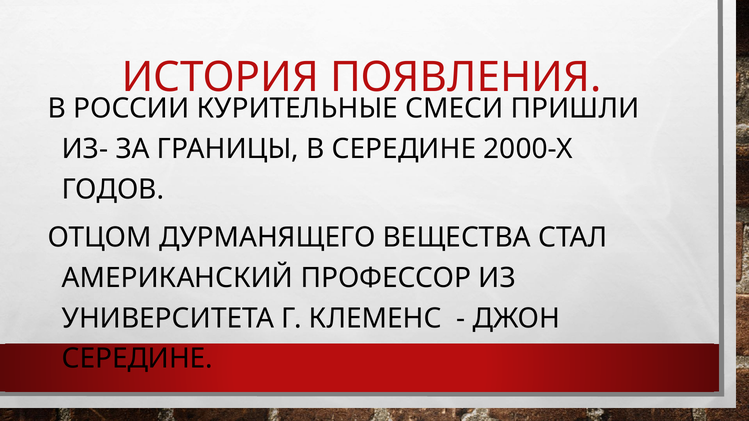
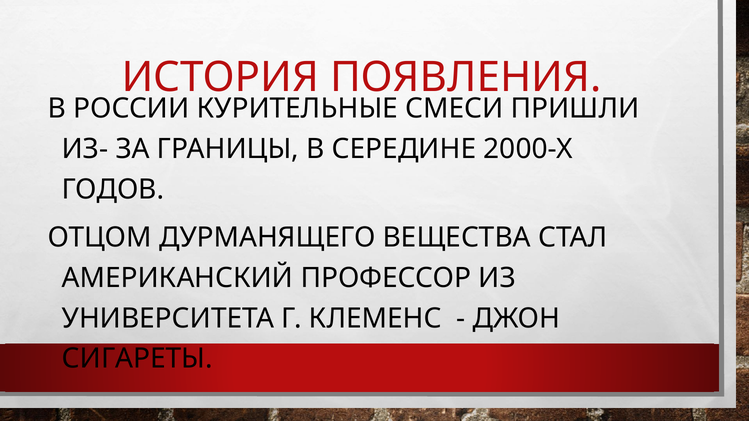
СЕРЕДИНЕ: СЕРЕДИНЕ -> СИГАРЕТЫ (137, 359)
